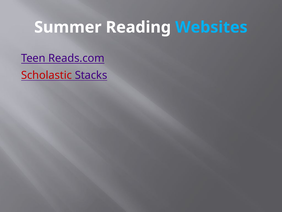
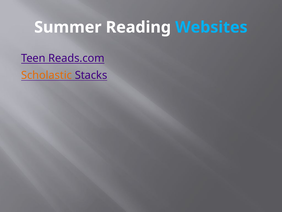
Scholastic colour: red -> orange (47, 75)
